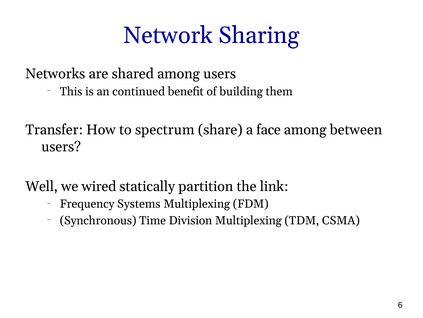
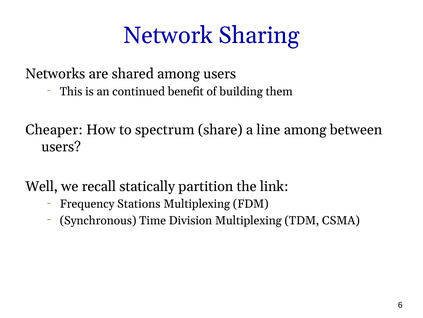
Transfer: Transfer -> Cheaper (54, 130)
face: face -> line (268, 130)
wired: wired -> recall (99, 186)
Systems: Systems -> Stations (139, 204)
